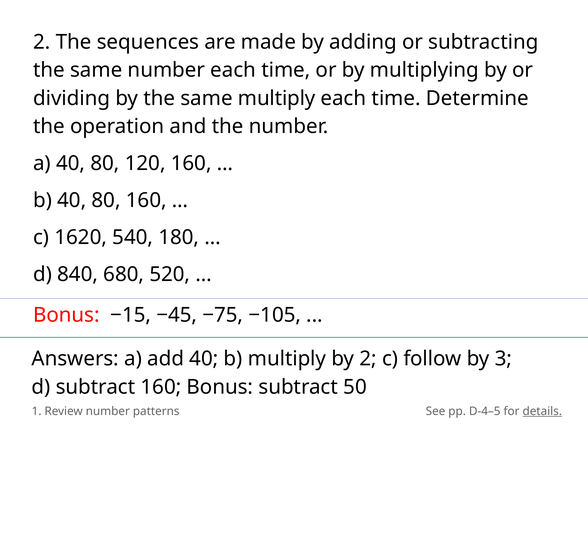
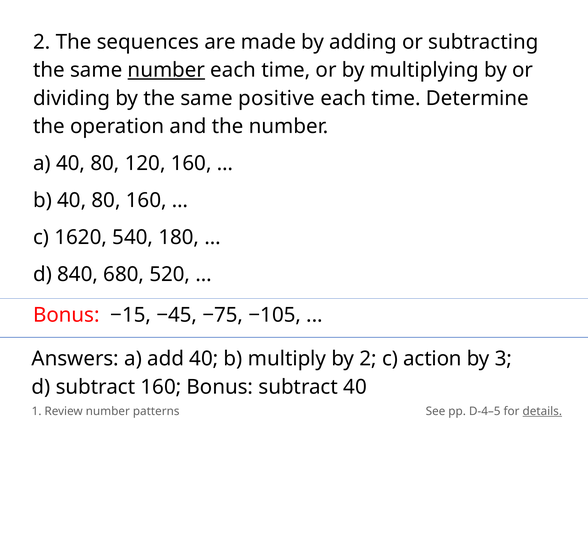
number underline: none -> present (166, 70)
same multiply: multiply -> positive (277, 98)
follow: follow -> action (432, 359)
subtract 50: 50 -> 40 (355, 387)
